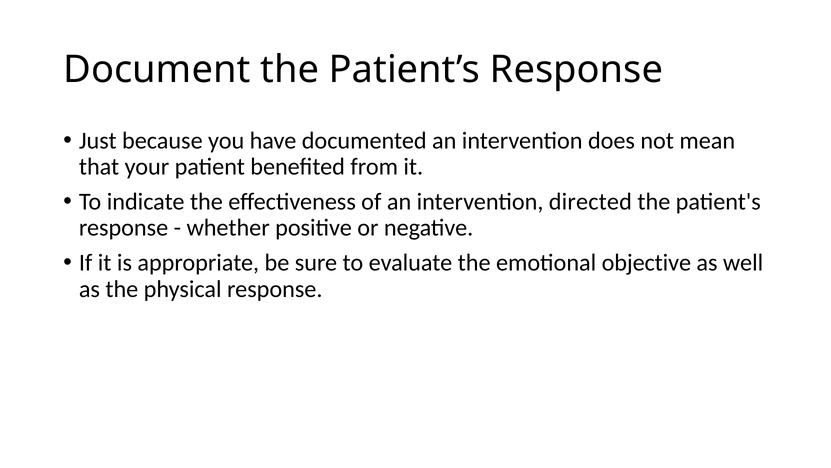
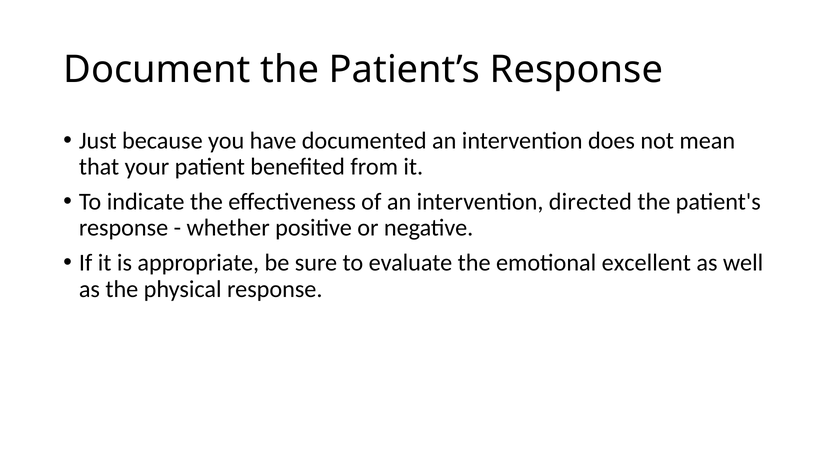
objective: objective -> excellent (646, 263)
